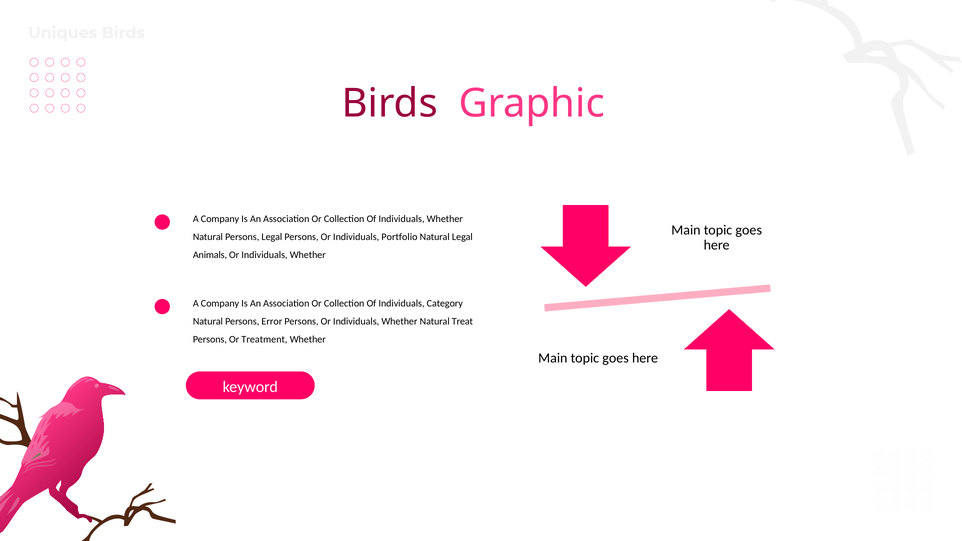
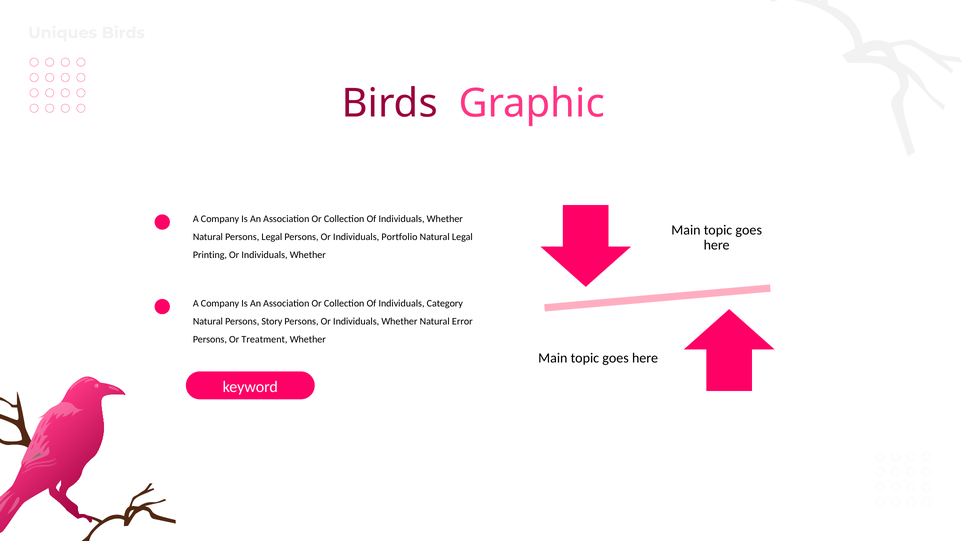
Animals: Animals -> Printing (210, 255)
Error: Error -> Story (272, 322)
Treat: Treat -> Error (462, 322)
